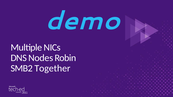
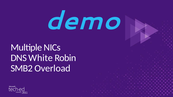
Nodes: Nodes -> White (41, 58)
Together: Together -> Overload (52, 69)
